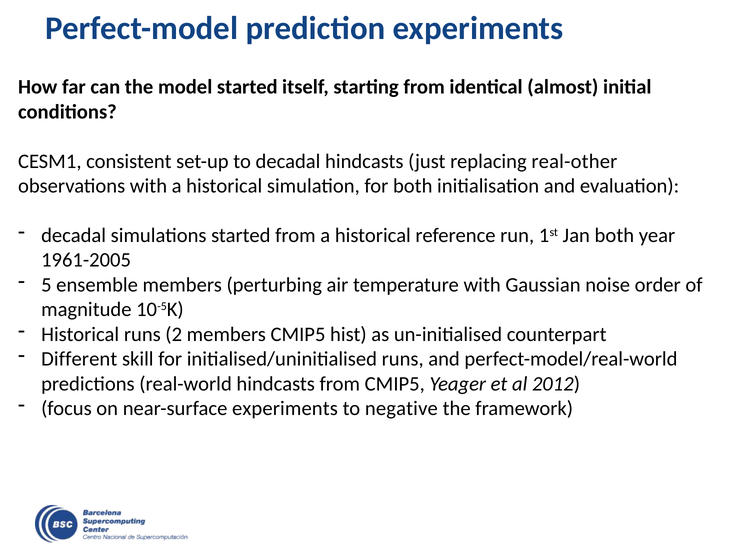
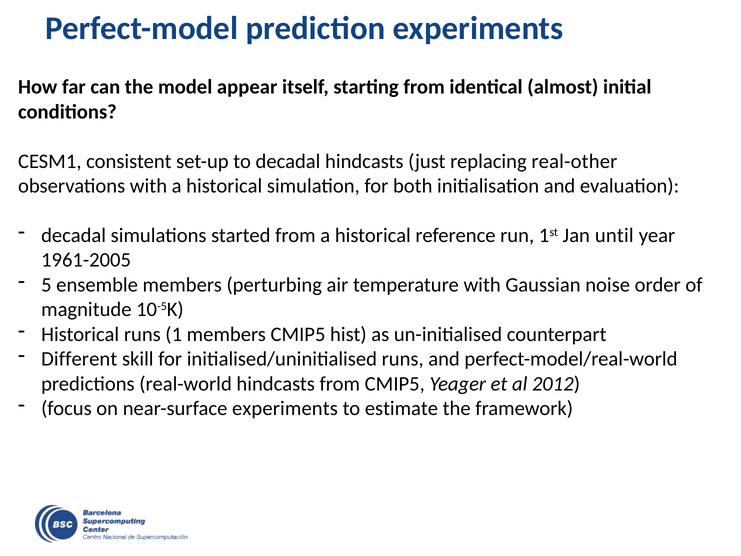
model started: started -> appear (247, 87)
Jan both: both -> until (614, 235)
2: 2 -> 1 (174, 334)
negative: negative -> estimate (401, 408)
